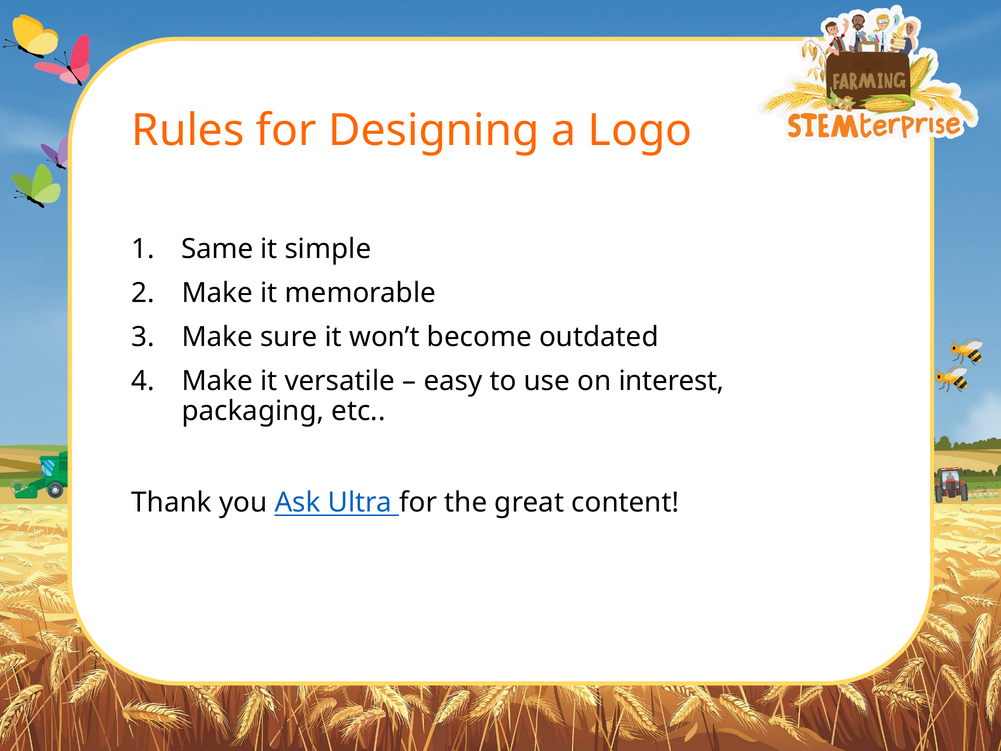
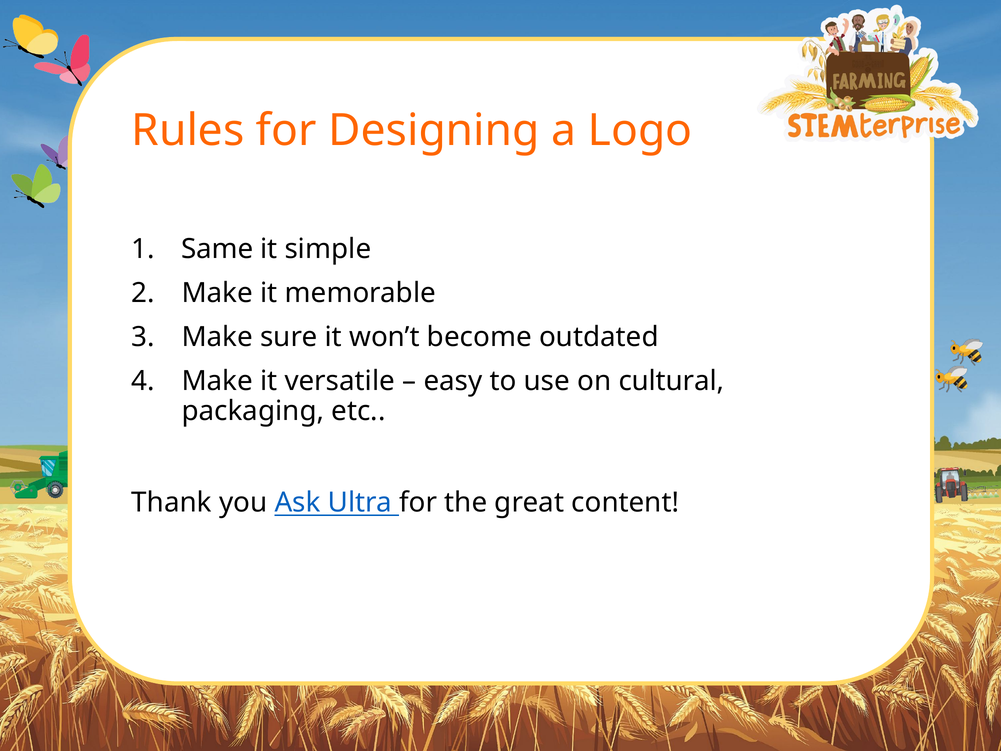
interest: interest -> cultural (671, 381)
